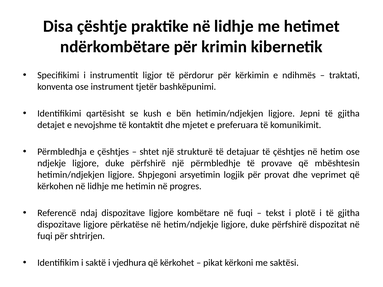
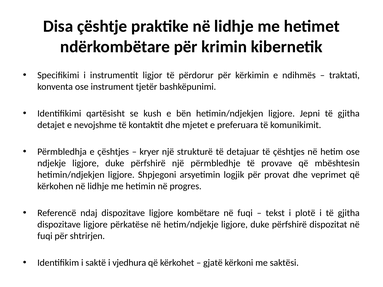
shtet: shtet -> kryer (149, 152)
pikat: pikat -> gjatë (213, 263)
